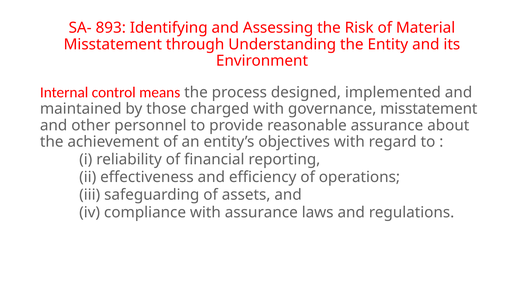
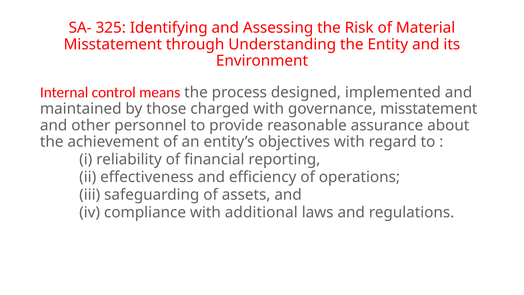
893: 893 -> 325 (111, 28)
with assurance: assurance -> additional (261, 212)
